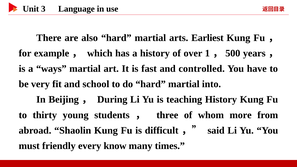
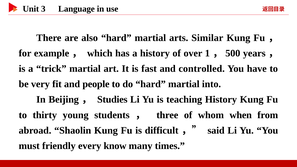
Earliest: Earliest -> Similar (207, 38)
ways: ways -> trick (51, 69)
school: school -> people (96, 84)
During: During -> Studies (112, 100)
more: more -> when (241, 115)
